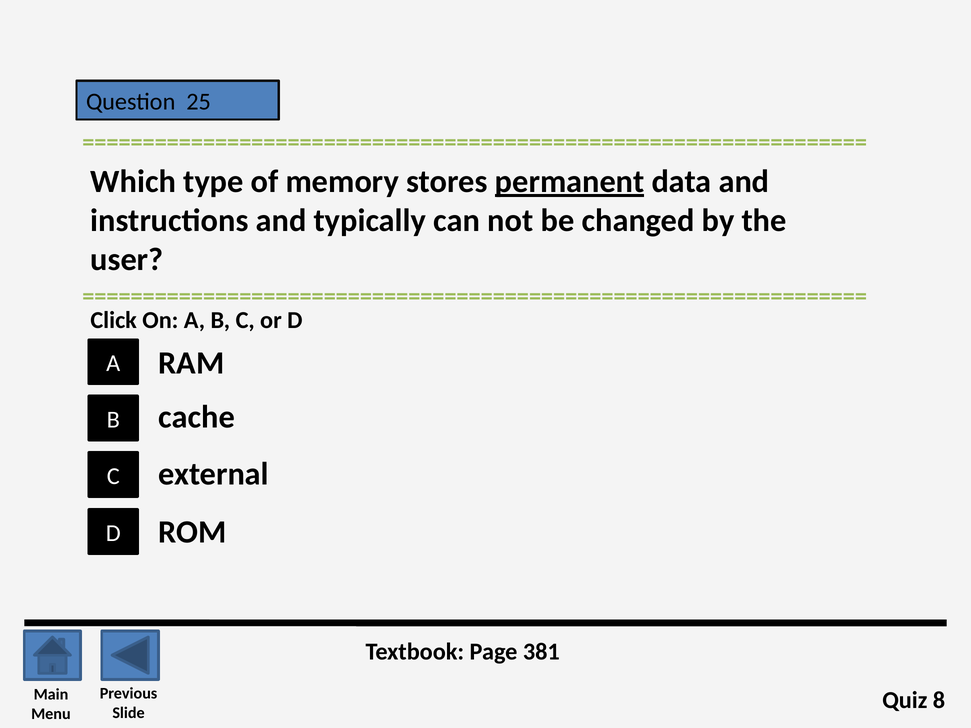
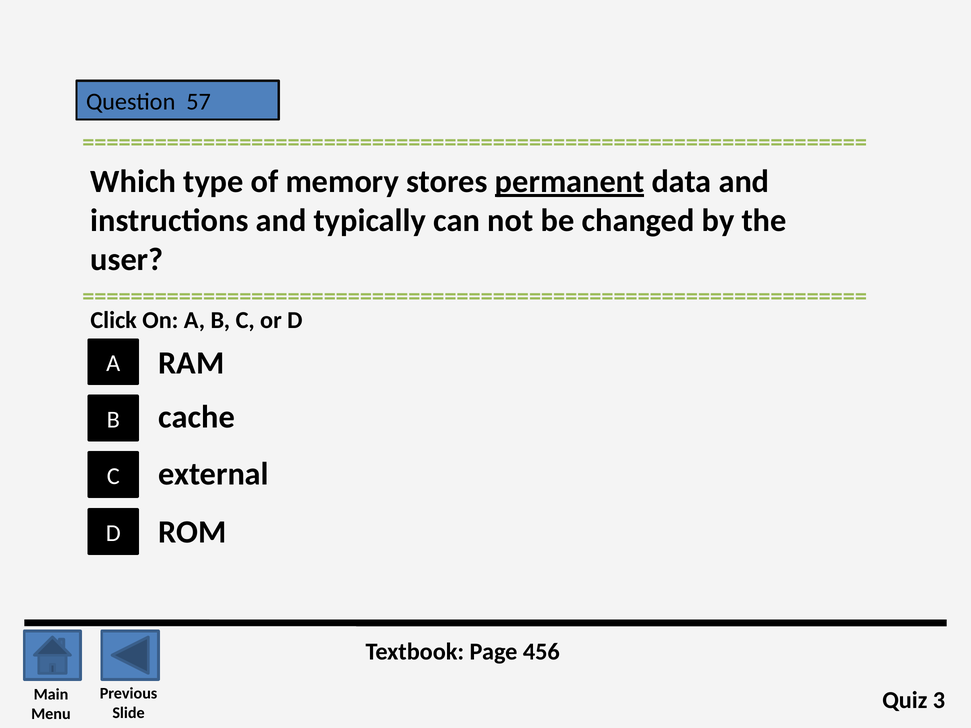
25: 25 -> 57 (199, 102)
381: 381 -> 456 (541, 652)
8: 8 -> 3 (939, 701)
